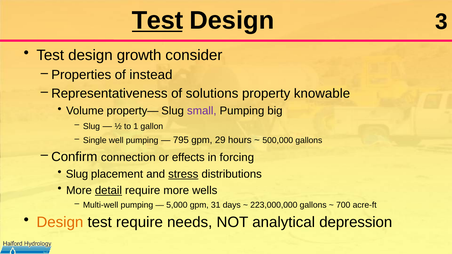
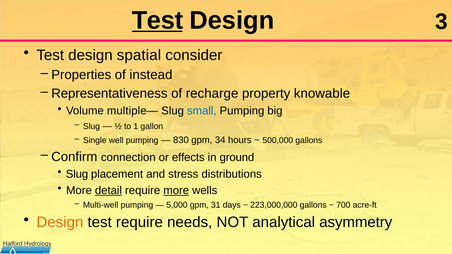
growth: growth -> spatial (139, 55)
solutions: solutions -> recharge (212, 94)
property—: property— -> multiple— (132, 111)
small colour: purple -> blue (202, 111)
795: 795 -> 830 (181, 140)
29: 29 -> 34 (220, 140)
forcing: forcing -> ground (237, 157)
stress underline: present -> none (183, 174)
more underline: none -> present (176, 191)
depression: depression -> asymmetry (356, 223)
